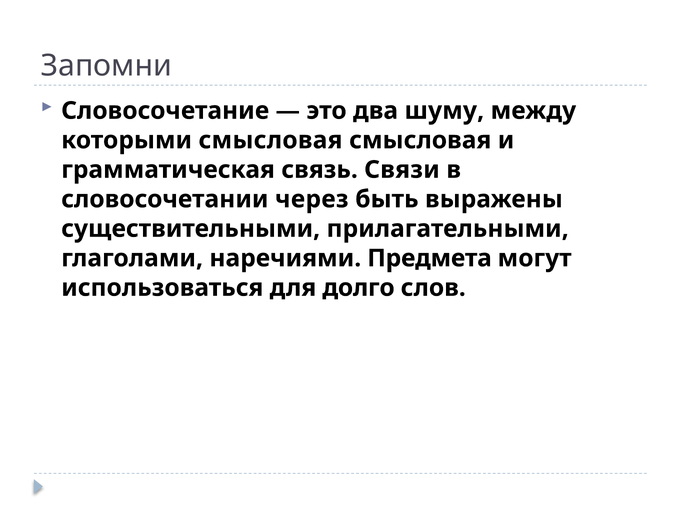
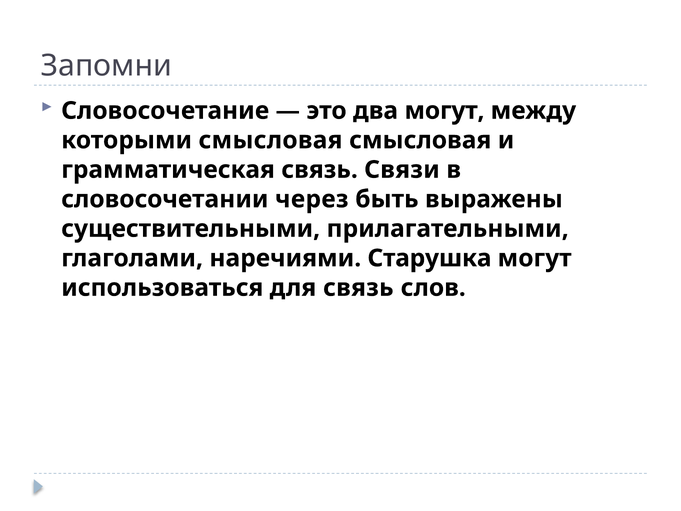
два шуму: шуму -> могут (444, 111)
Предмета: Предмета -> Старушка (429, 258)
для долго: долго -> связь (358, 288)
